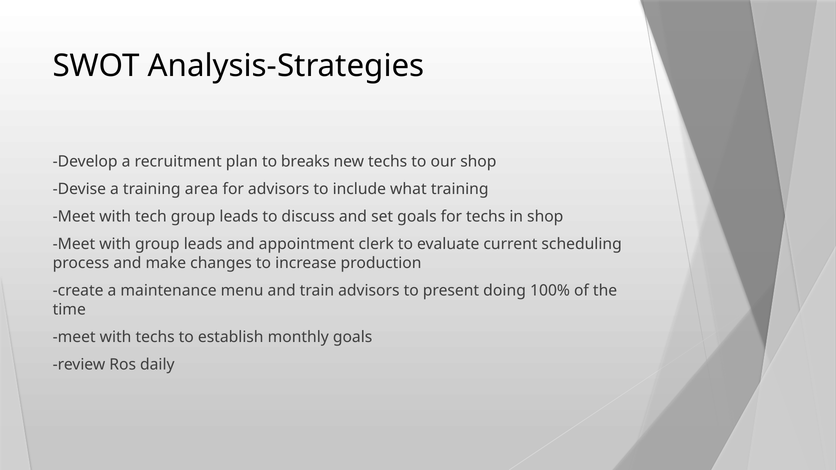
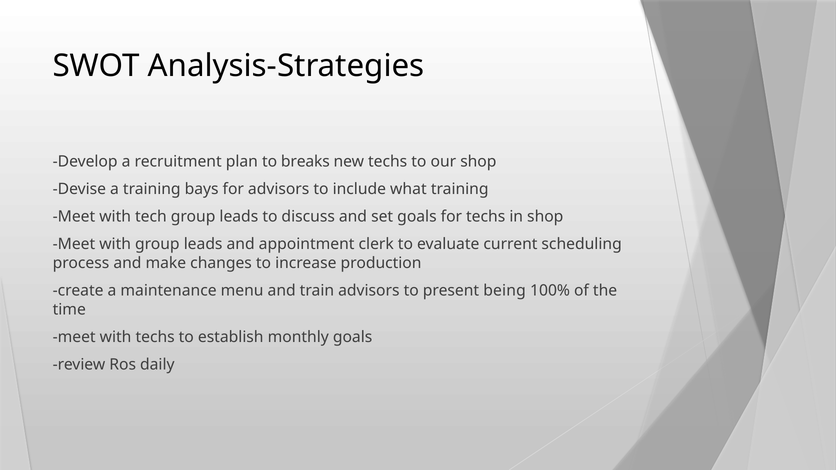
area: area -> bays (202, 189)
doing: doing -> being (505, 291)
